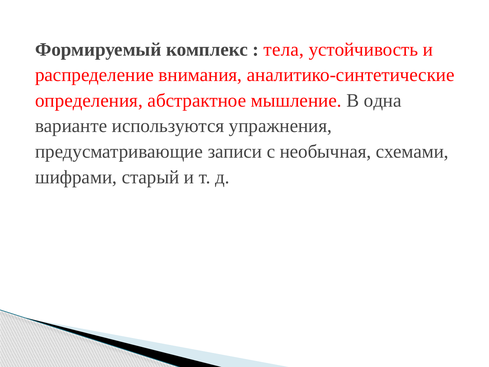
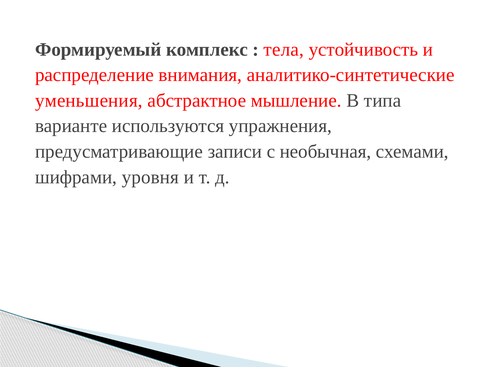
определения: определения -> уменьшения (89, 100)
одна: одна -> типа (383, 100)
старый: старый -> уровня (150, 177)
